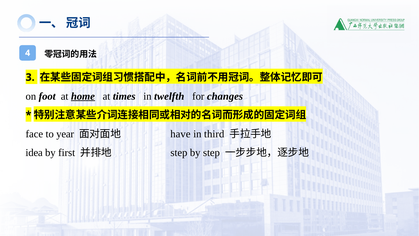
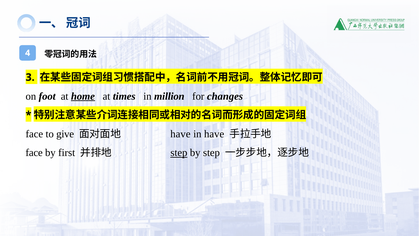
twelfth: twelfth -> million (169, 96)
year: year -> give (65, 134)
in third: third -> have (214, 134)
idea: idea -> face (34, 153)
step underline: none -> present (179, 153)
